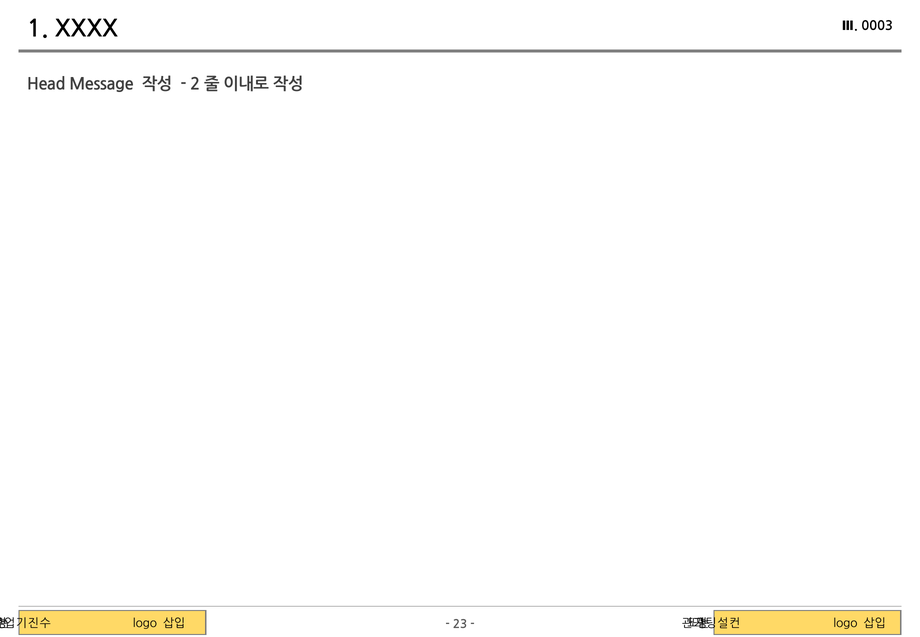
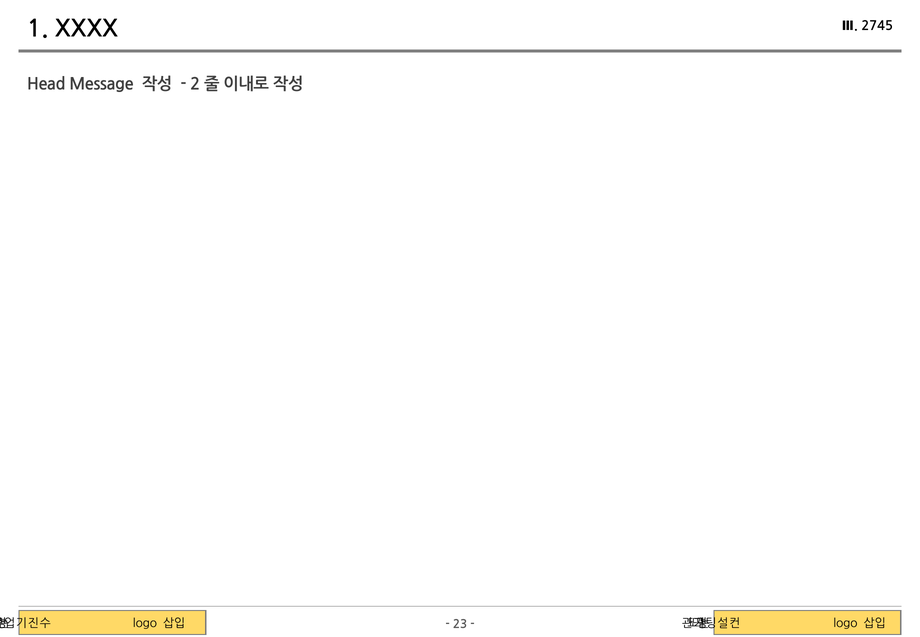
0003: 0003 -> 2745 (877, 26)
